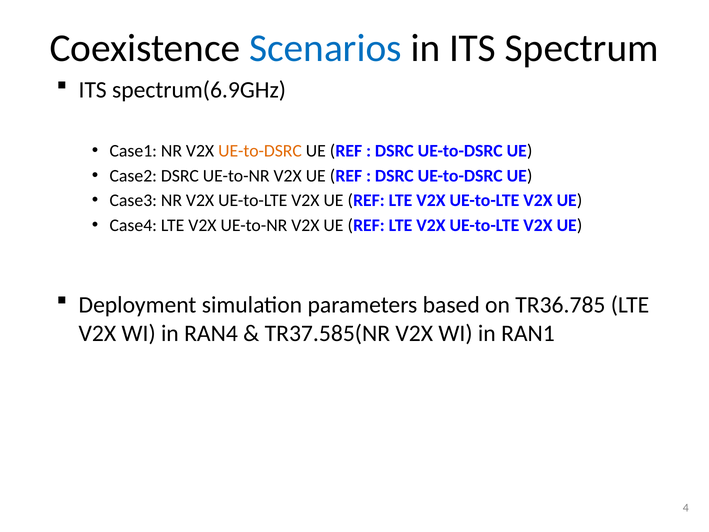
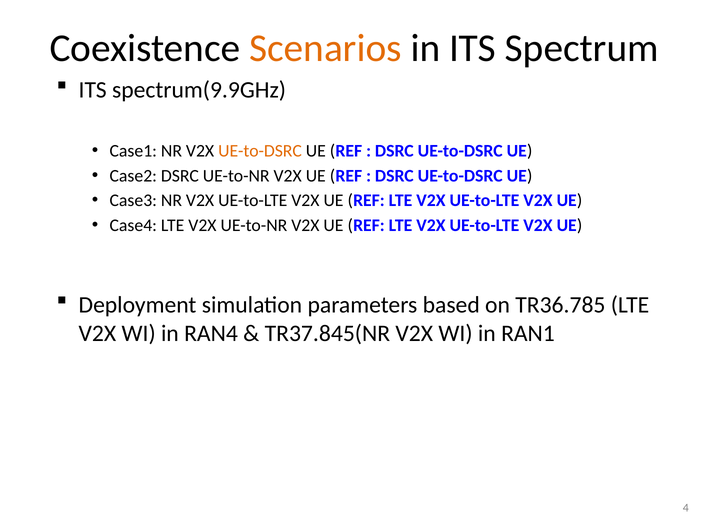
Scenarios colour: blue -> orange (325, 48)
spectrum(6.9GHz: spectrum(6.9GHz -> spectrum(9.9GHz (199, 90)
TR37.585(NR: TR37.585(NR -> TR37.845(NR (327, 333)
